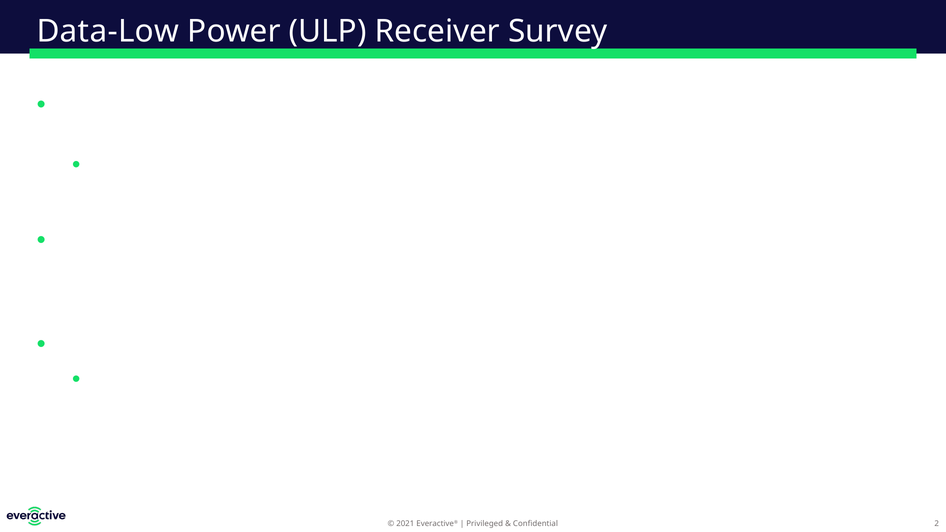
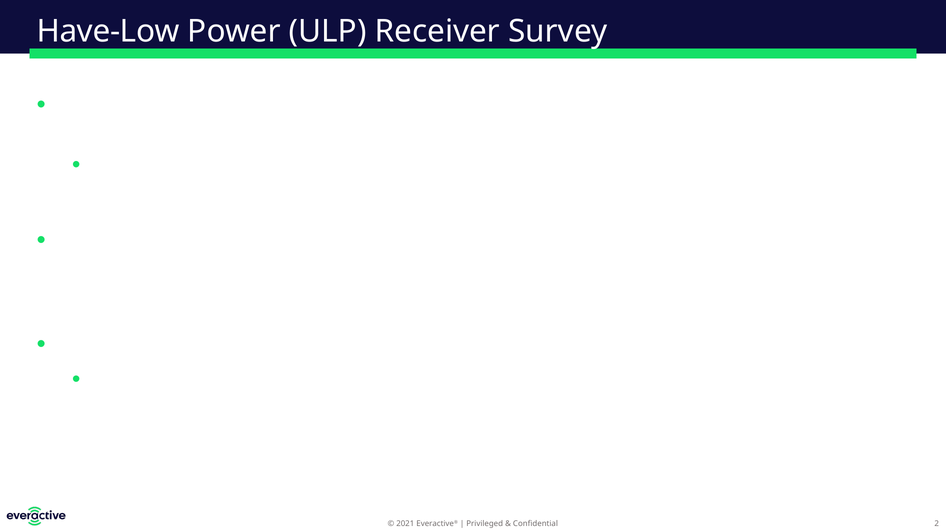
Data-Low: Data-Low -> Have-Low (108, 31)
